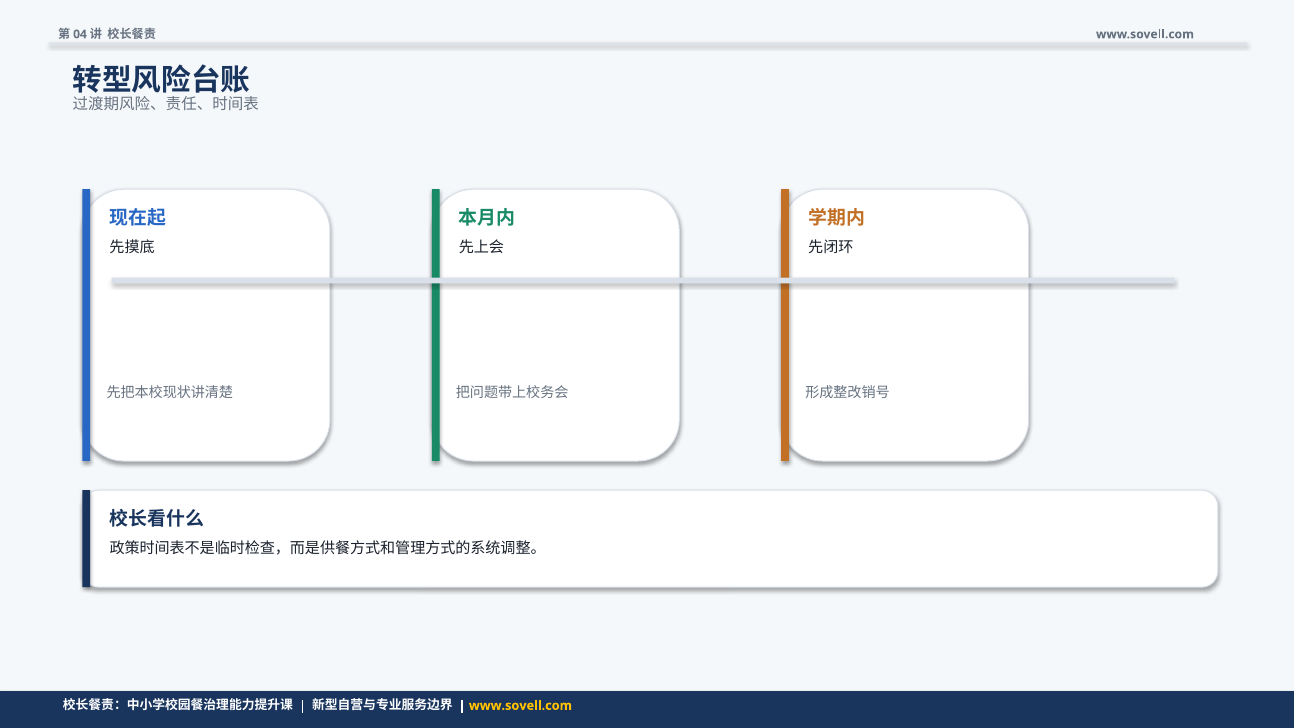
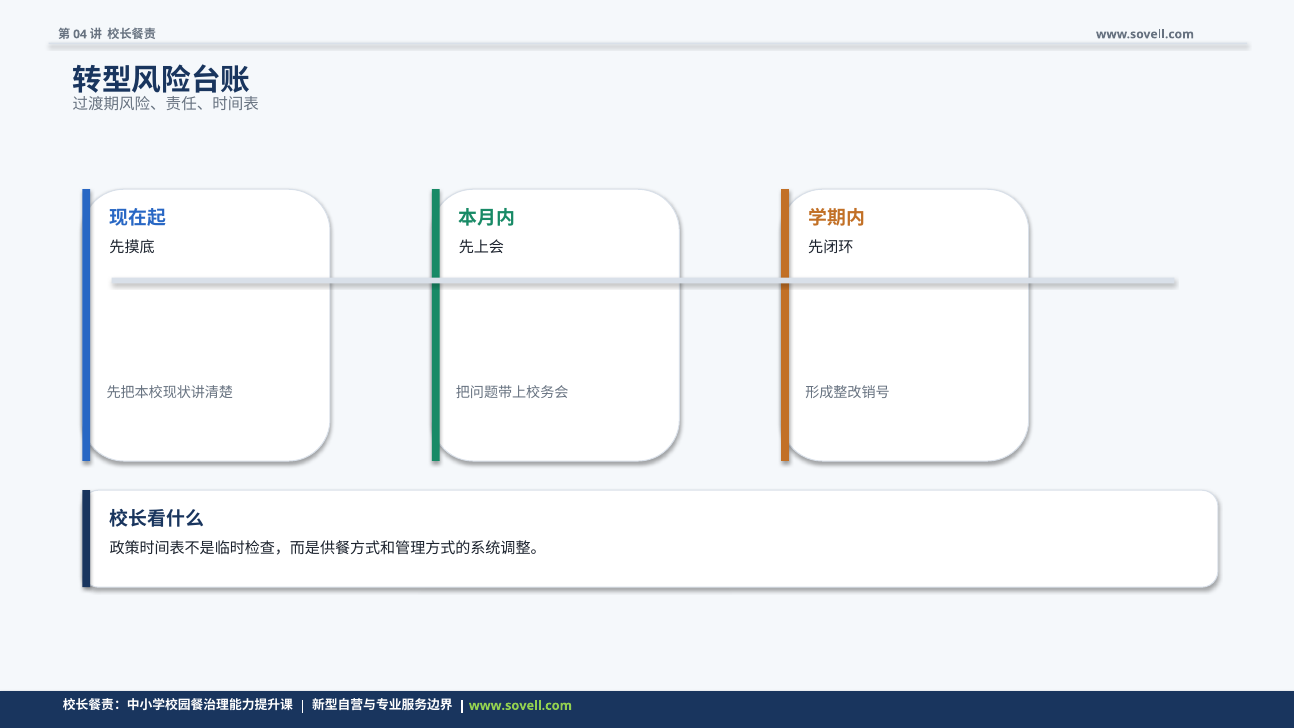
www.sovell.com colour: yellow -> light green (520, 705)
